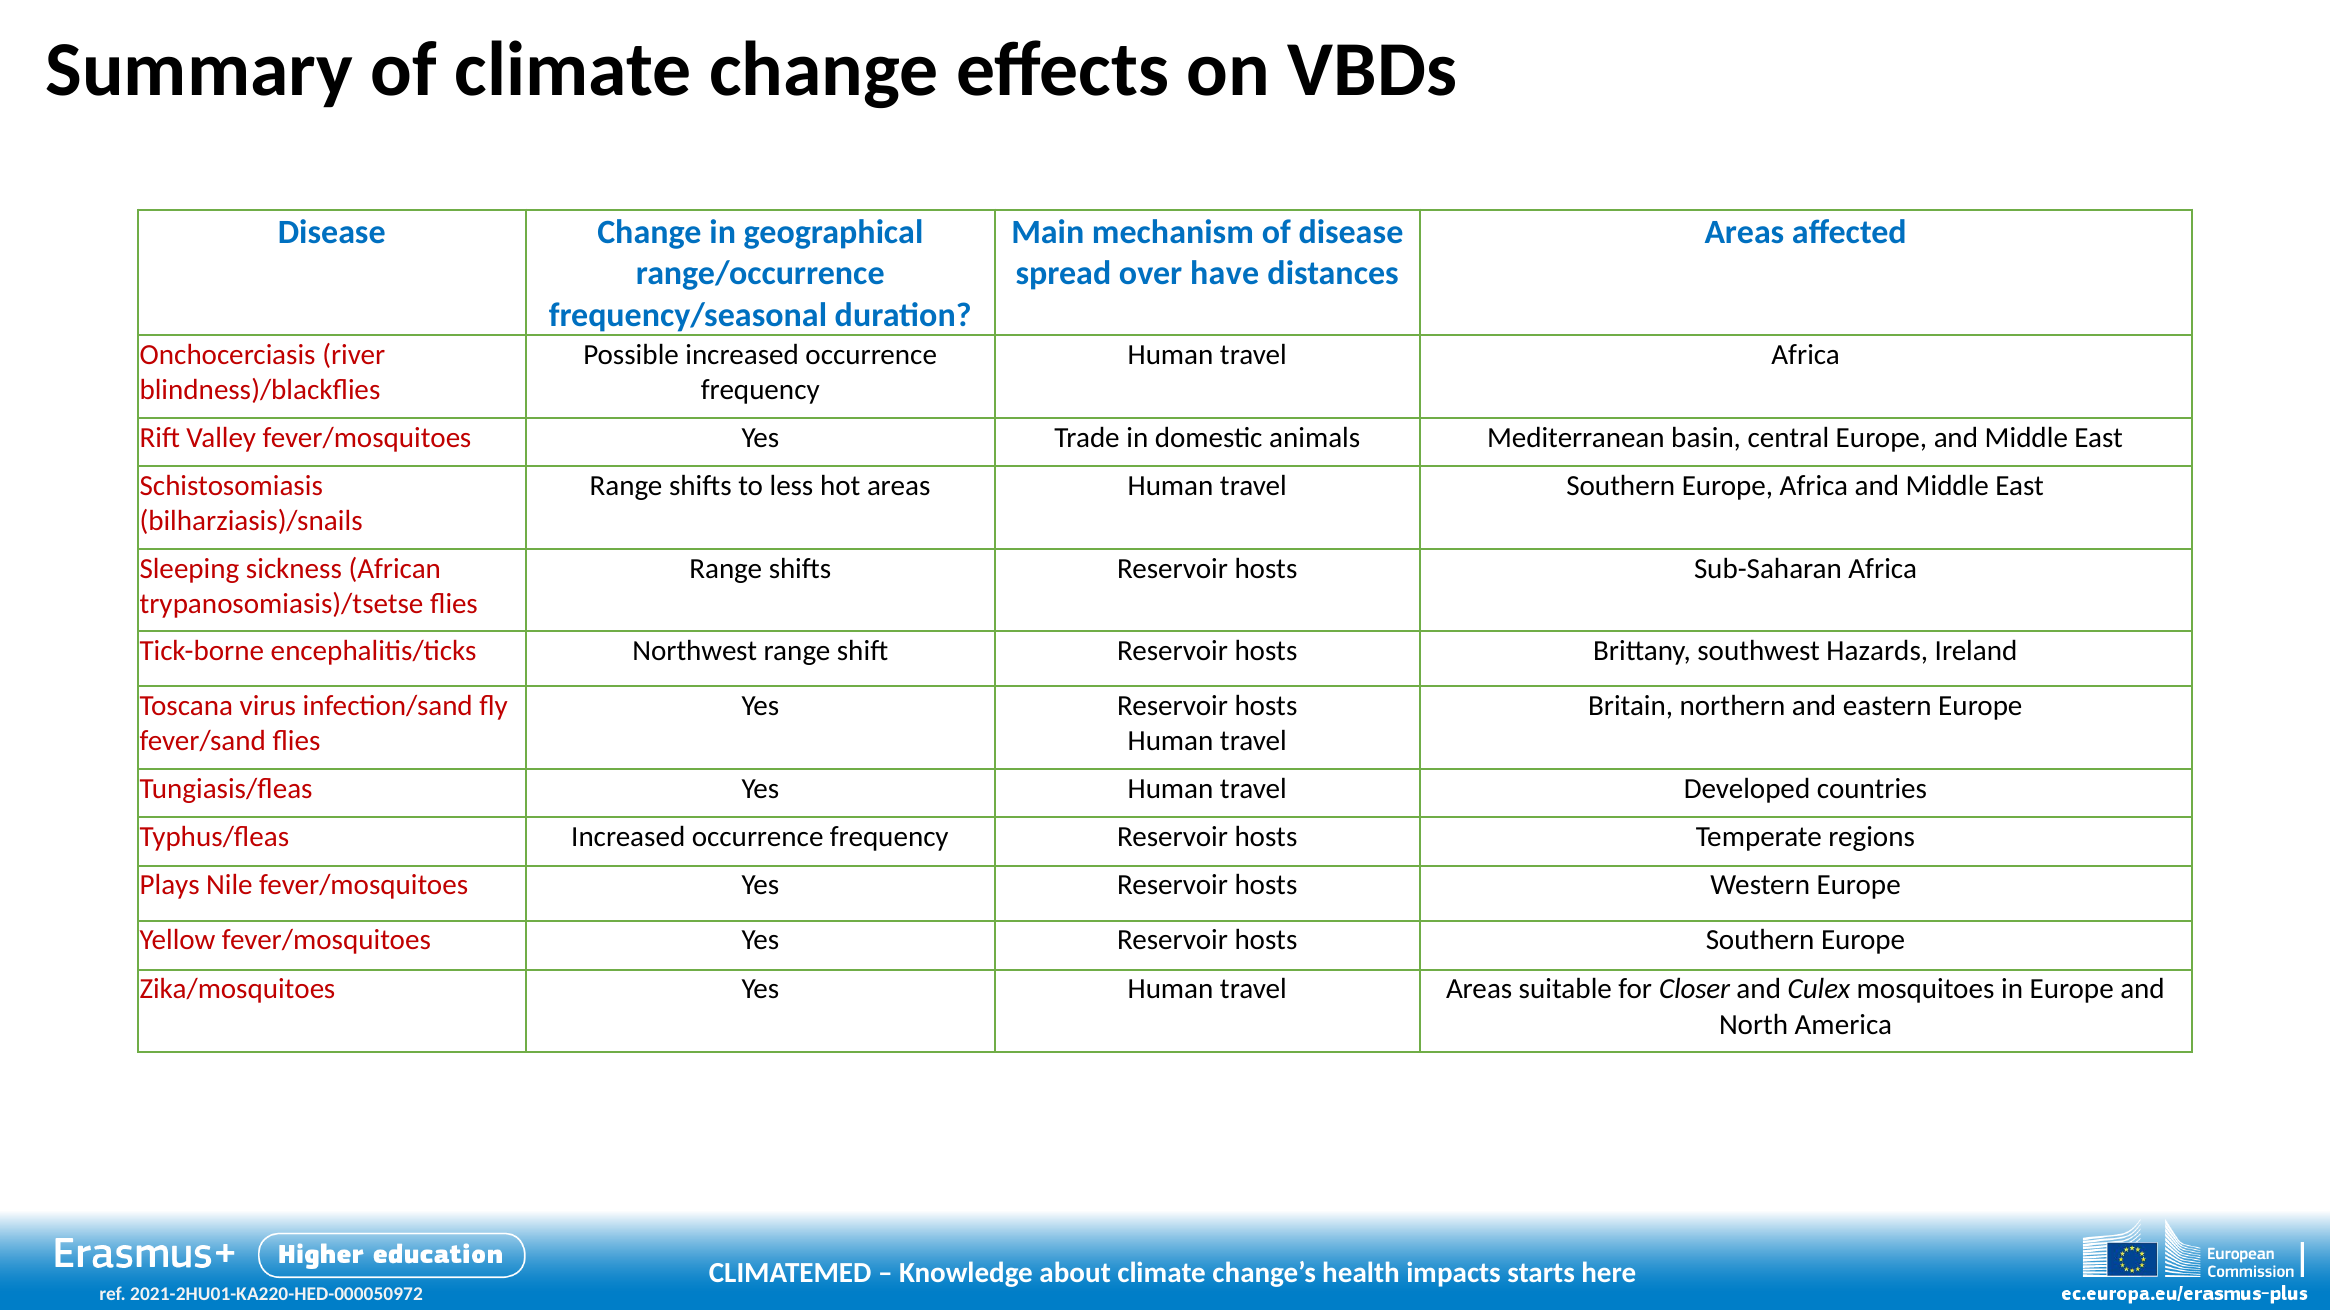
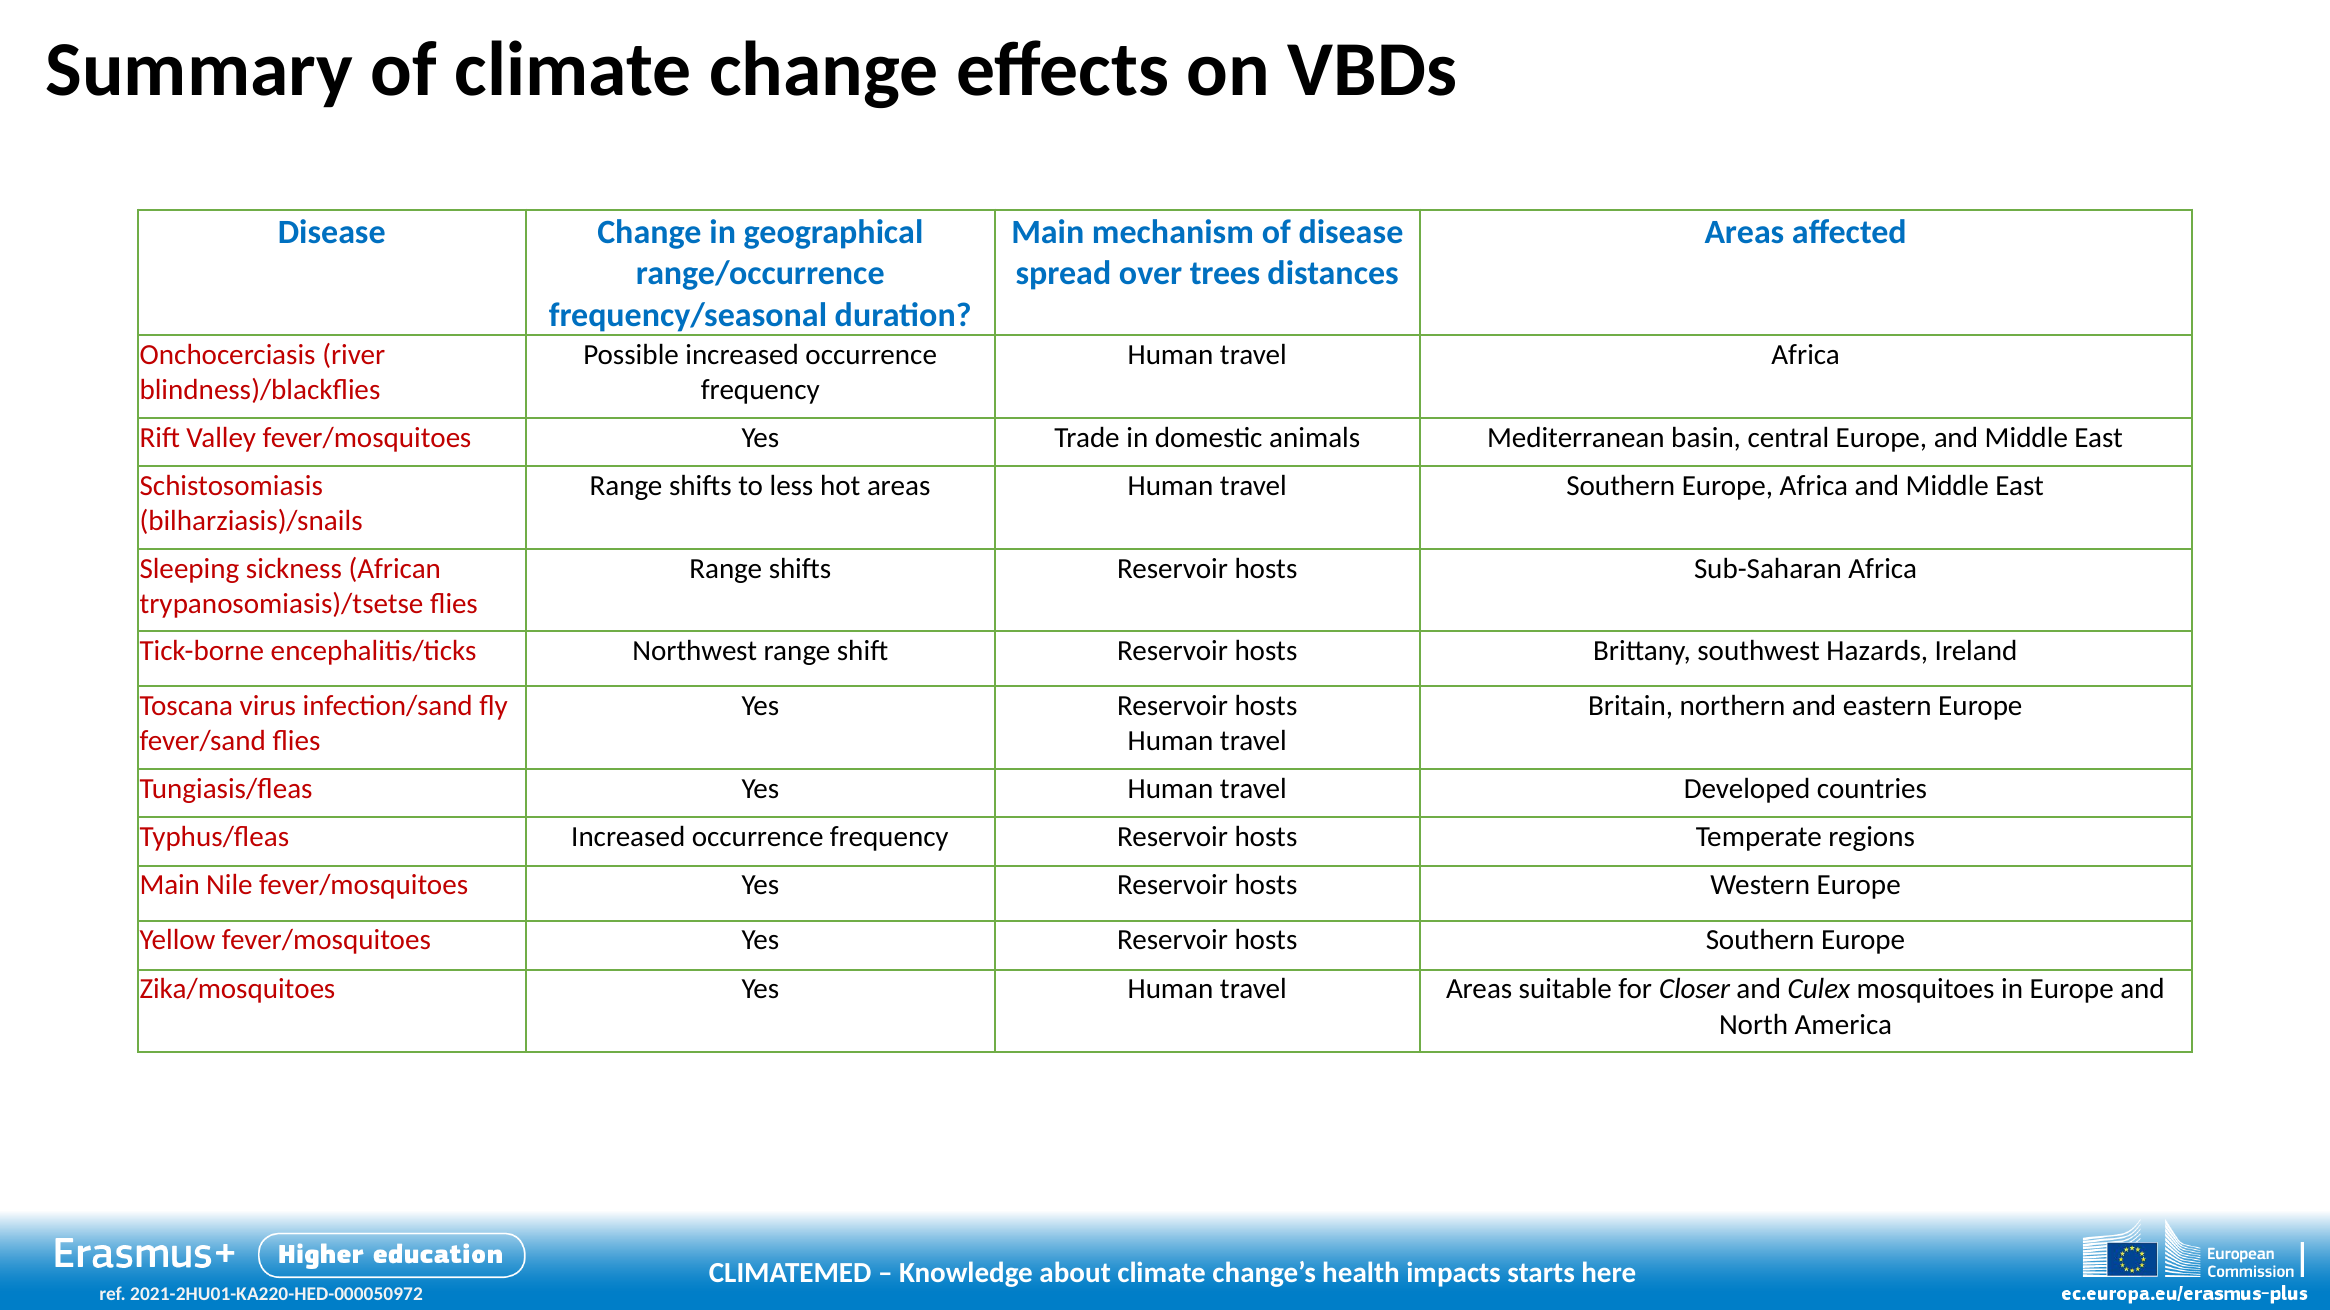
have: have -> trees (1225, 274)
Plays: Plays -> Main (170, 886)
